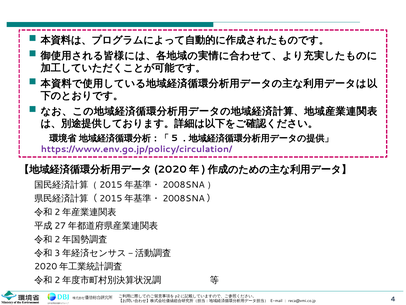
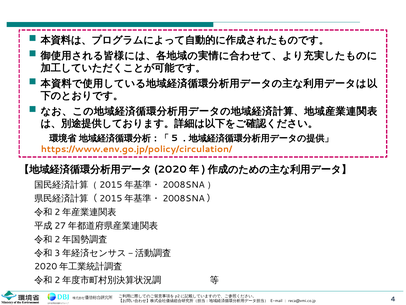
https://www.env.go.jp/policy/circulation/ colour: purple -> orange (137, 149)
